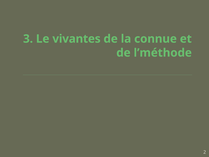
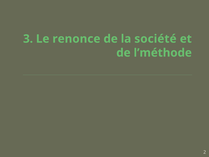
vivantes: vivantes -> renonce (76, 39)
connue: connue -> société (155, 39)
